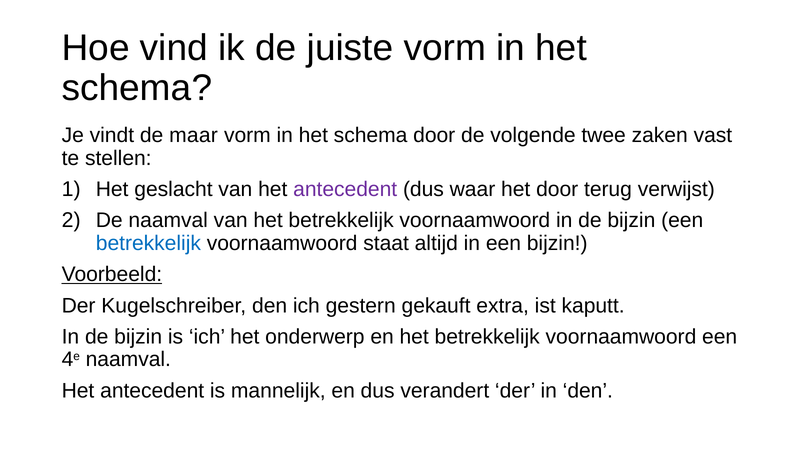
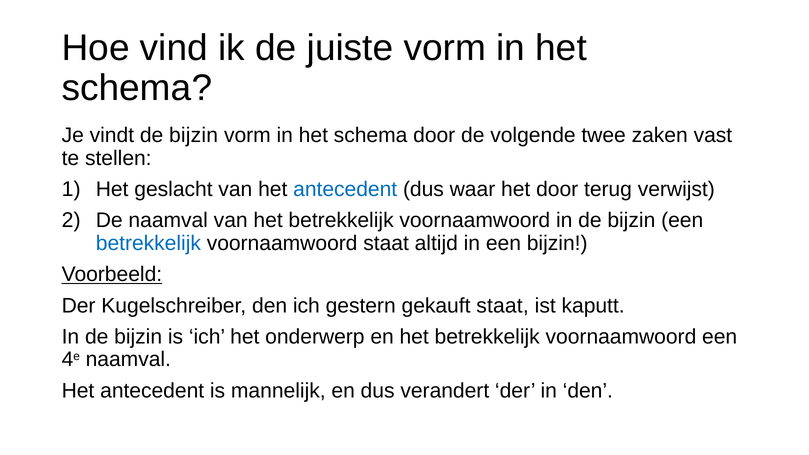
vindt de maar: maar -> bijzin (194, 135)
antecedent colour: purple -> blue (345, 189)
gekauft extra: extra -> staat (503, 306)
